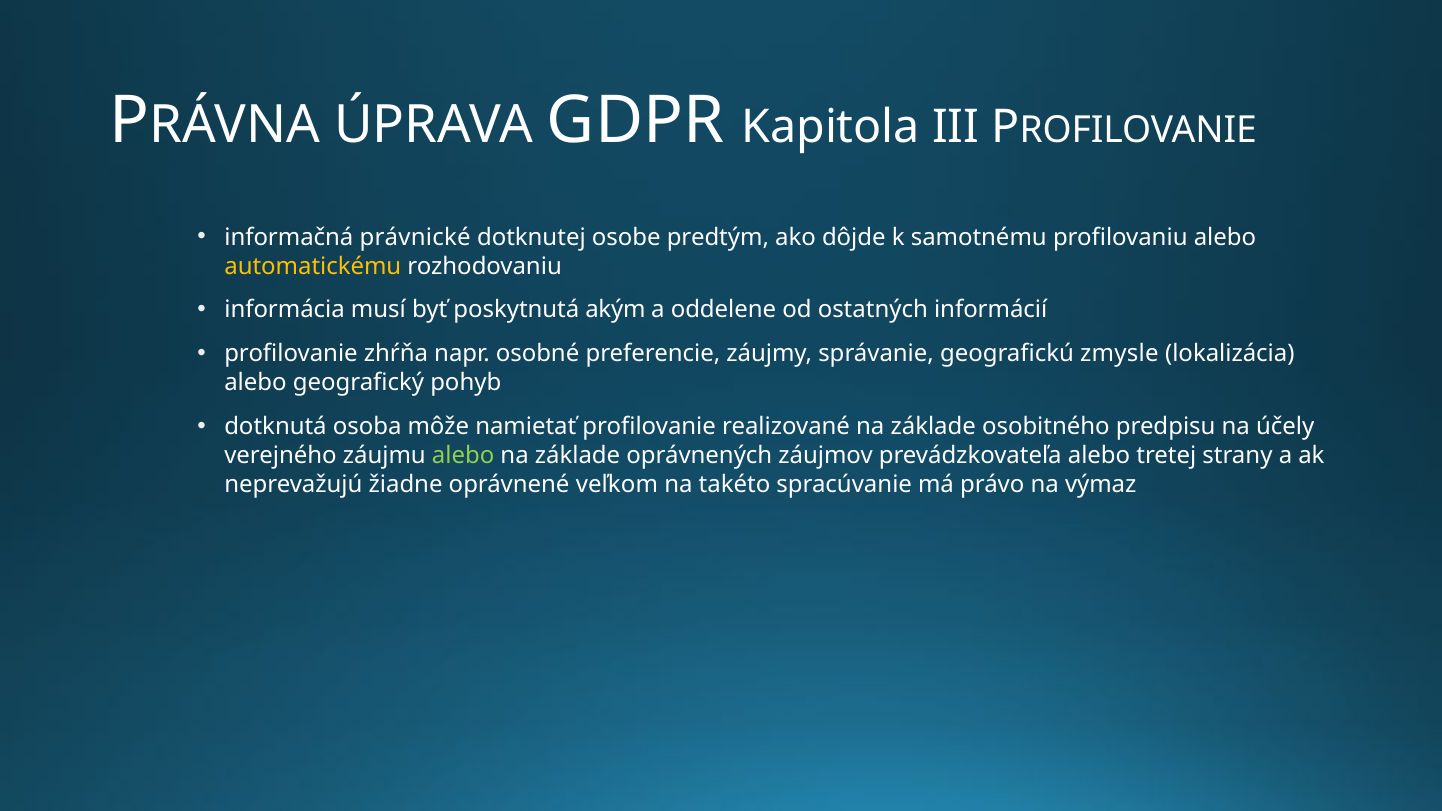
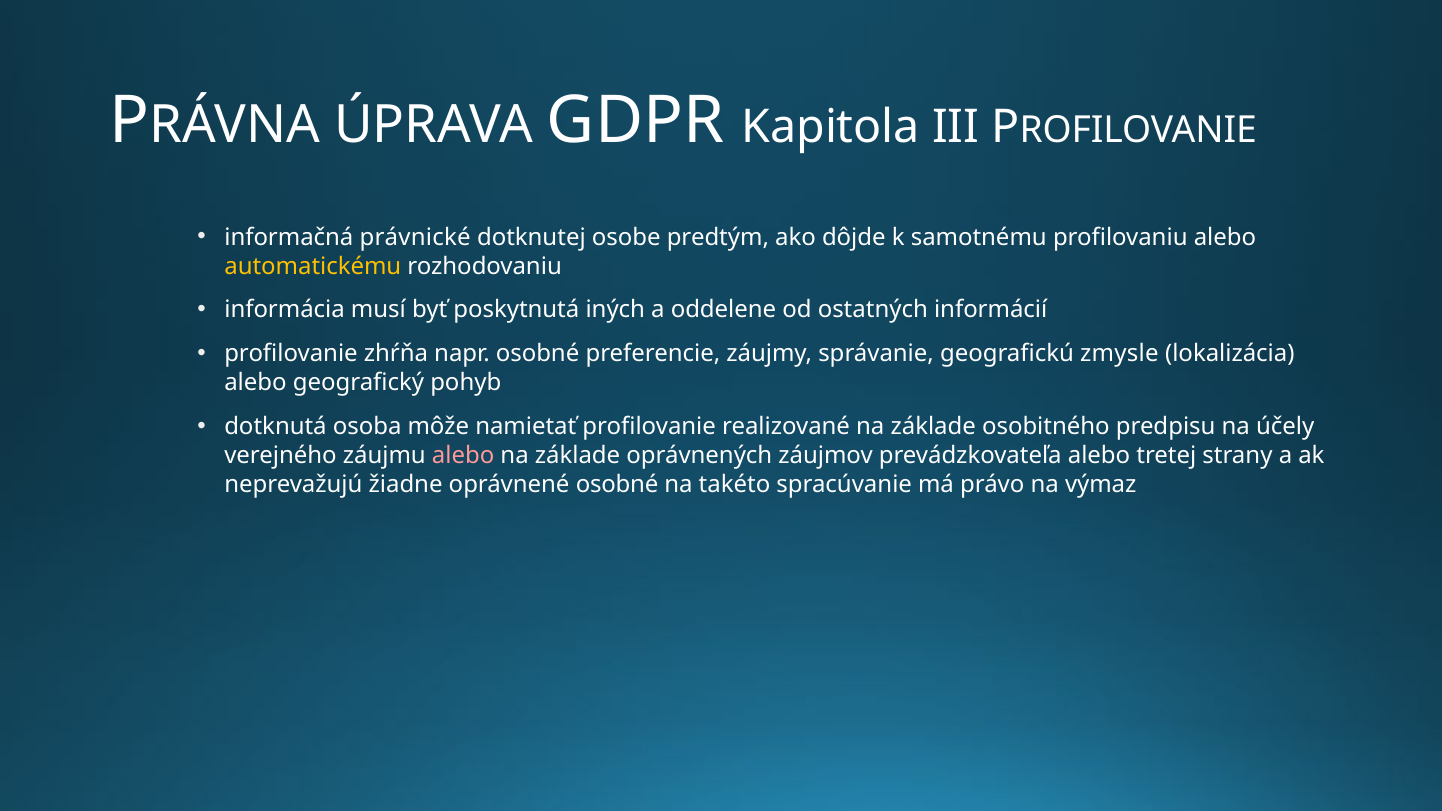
akým: akým -> iných (615, 310)
alebo colour: light green -> pink (463, 455)
oprávnené veľkom: veľkom -> osobné (617, 484)
